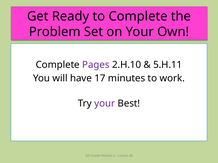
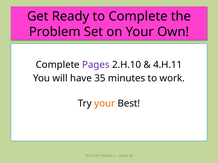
5.H.11: 5.H.11 -> 4.H.11 (168, 65)
17: 17 -> 35 (100, 78)
your colour: purple -> orange (105, 104)
